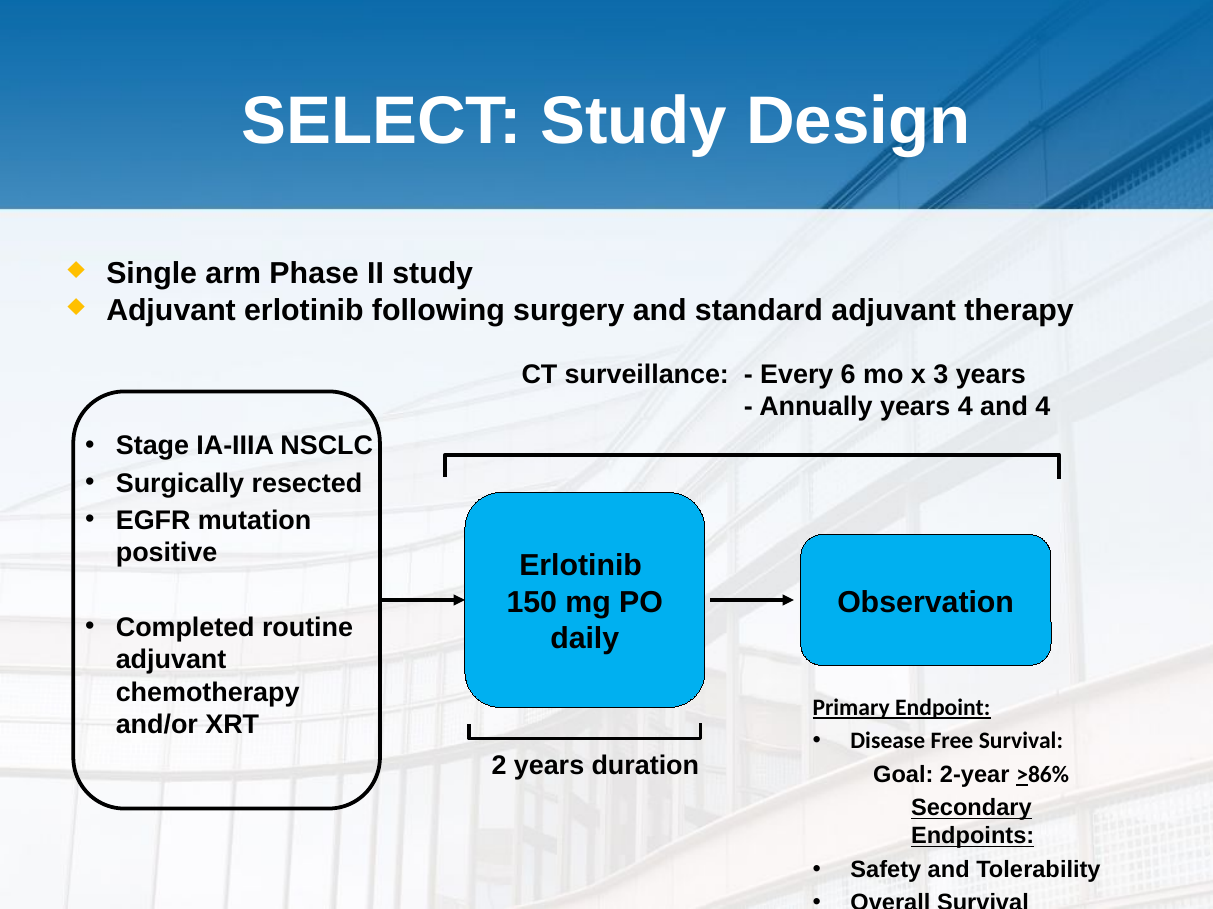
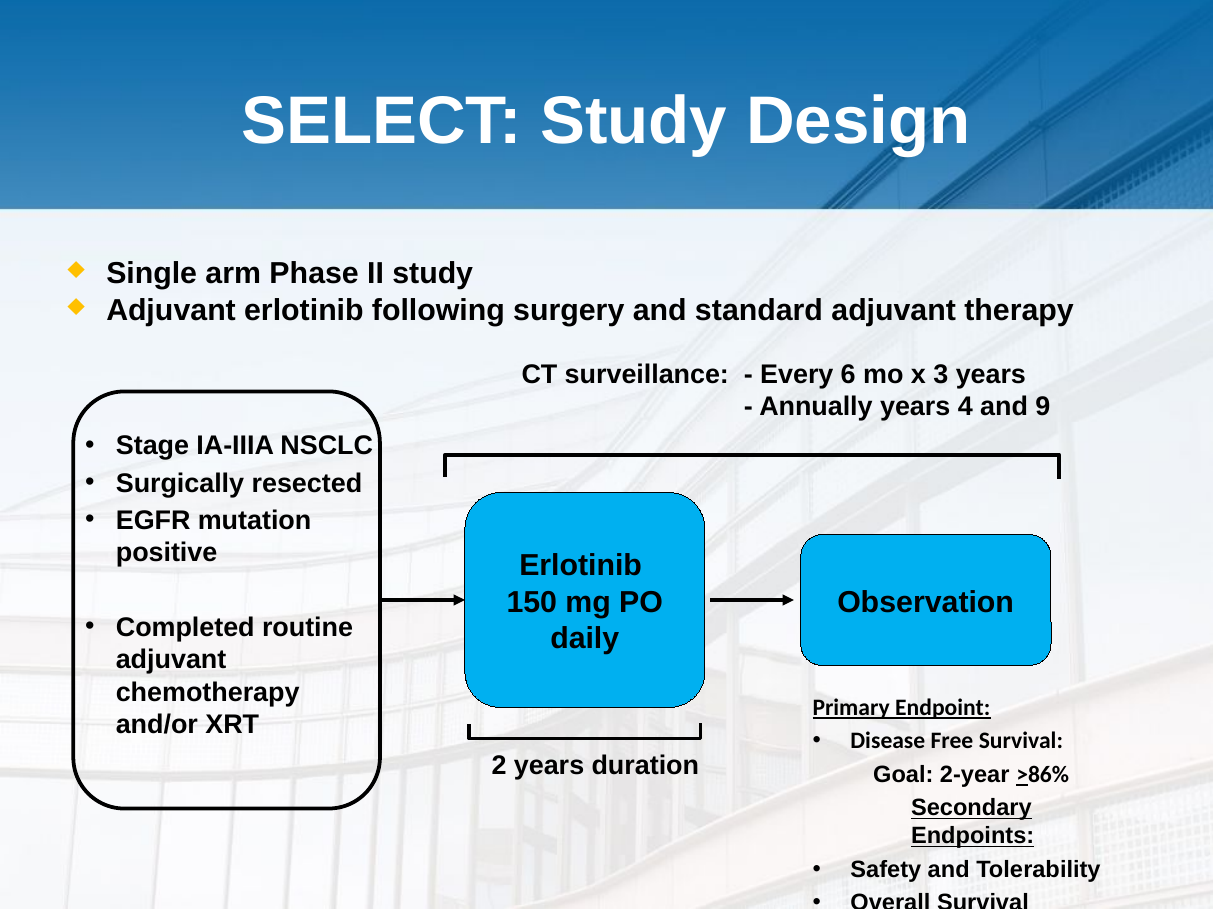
and 4: 4 -> 9 (1043, 407)
